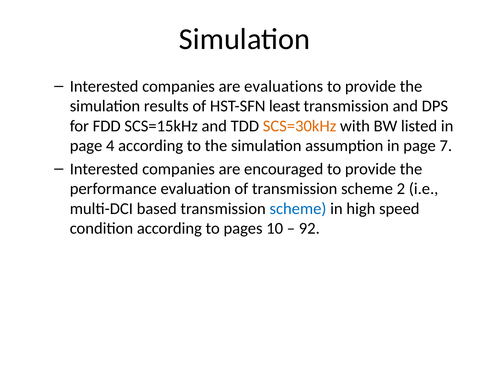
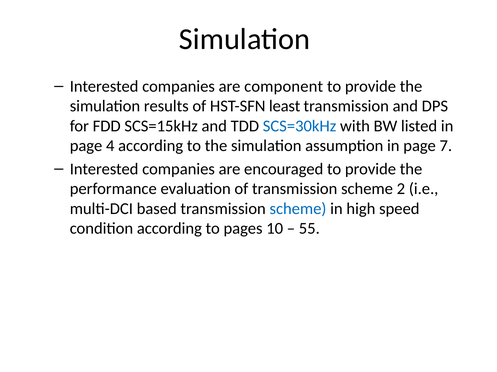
evaluations: evaluations -> component (284, 86)
SCS=30kHz colour: orange -> blue (300, 126)
92: 92 -> 55 (309, 229)
